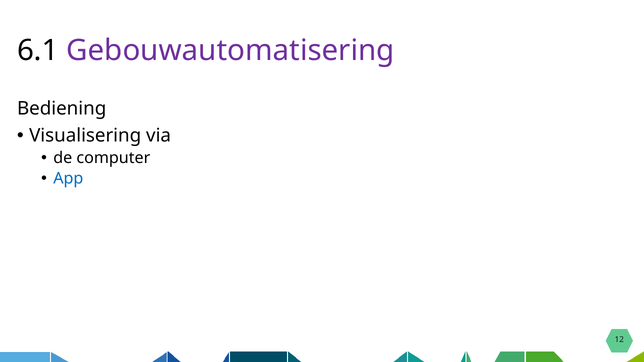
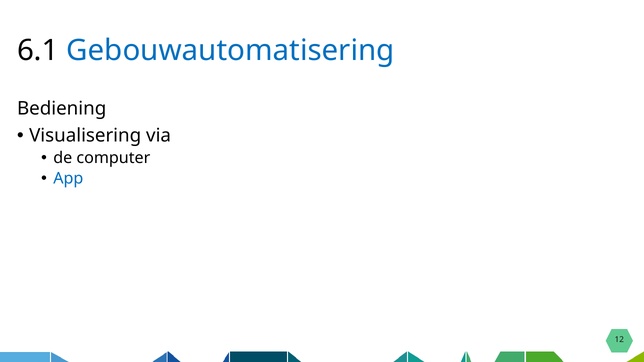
Gebouwautomatisering colour: purple -> blue (230, 51)
